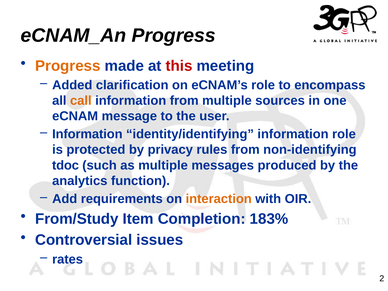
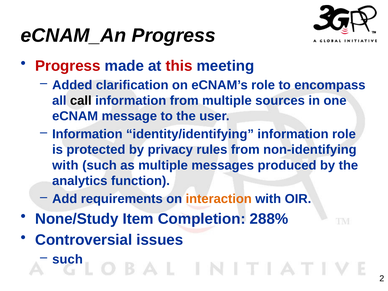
Progress colour: orange -> red (68, 66)
call colour: orange -> black (81, 101)
tdoc: tdoc -> with (65, 165)
From/Study: From/Study -> None/Study (77, 219)
183%: 183% -> 288% (269, 219)
rates: rates -> such (67, 259)
